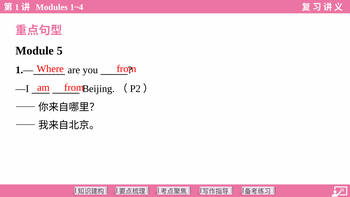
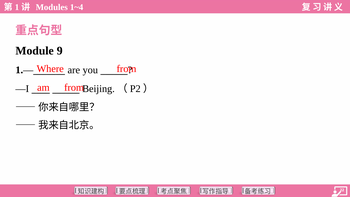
5: 5 -> 9 (60, 51)
